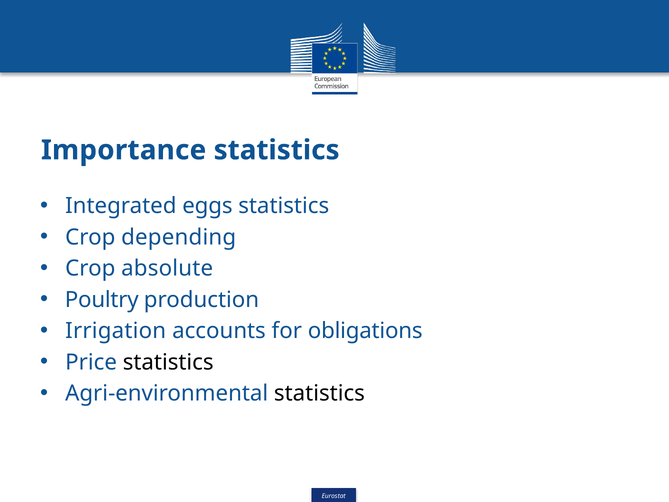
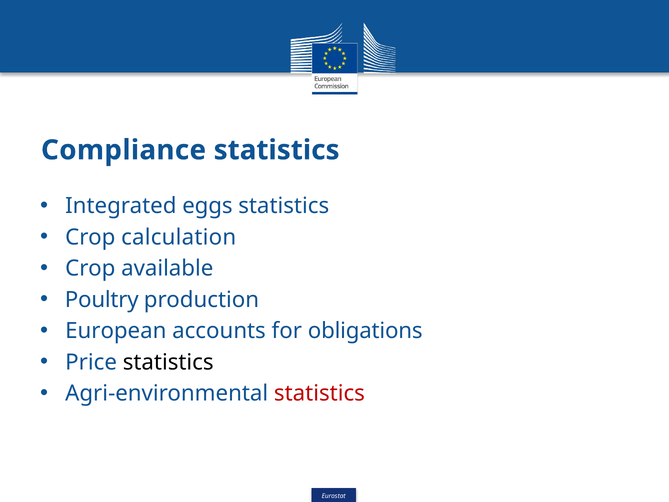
Importance: Importance -> Compliance (124, 150)
depending: depending -> calculation (179, 237)
absolute: absolute -> available (167, 268)
Irrigation: Irrigation -> European (116, 331)
statistics colour: black -> red (319, 393)
